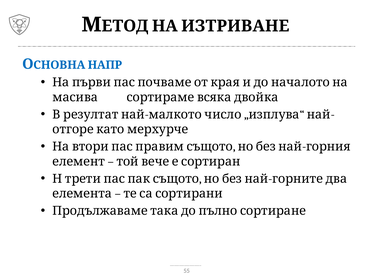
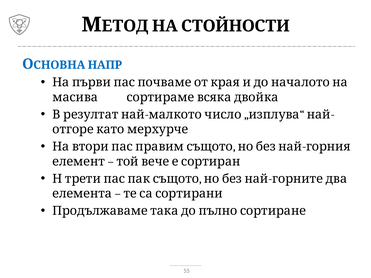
ИЗТРИВАНЕ: ИЗТРИВАНЕ -> СТОЙНОСТИ (235, 26)
